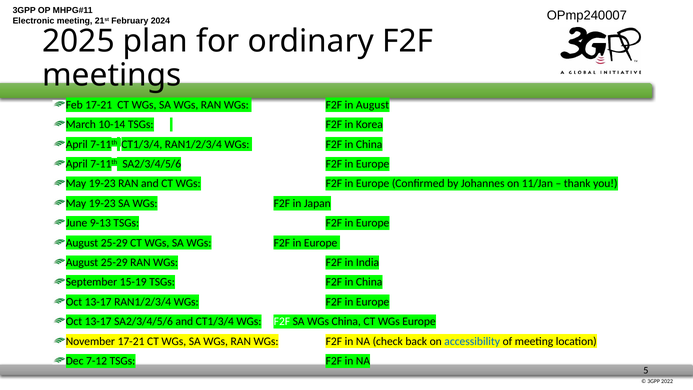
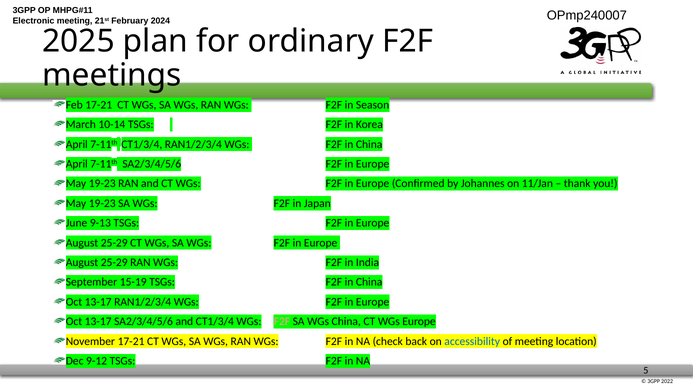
in August: August -> Season (373, 105)
F2F colour: white -> pink (282, 321)
7-12: 7-12 -> 9-12 (97, 361)
